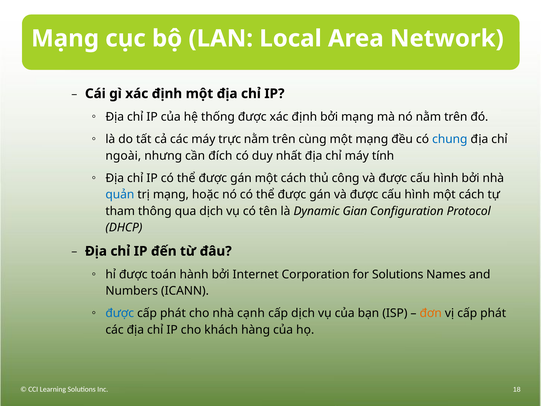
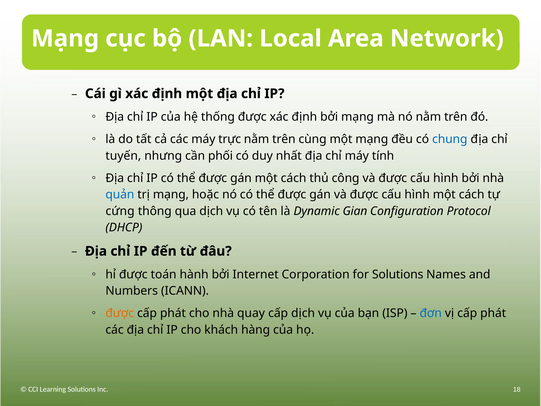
ngoài: ngoài -> tuyến (123, 156)
đích: đích -> phối (220, 156)
tham: tham -> cứng (120, 211)
được colour: blue -> orange (120, 313)
cạnh: cạnh -> quay (251, 313)
đơn colour: orange -> blue (431, 313)
